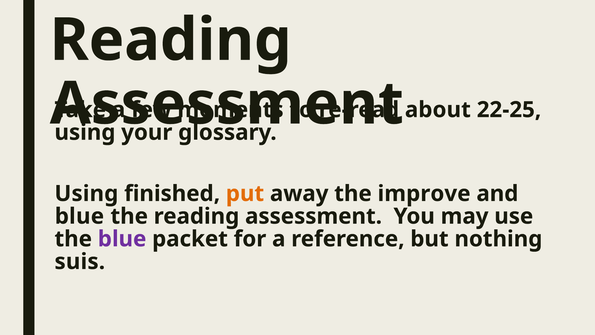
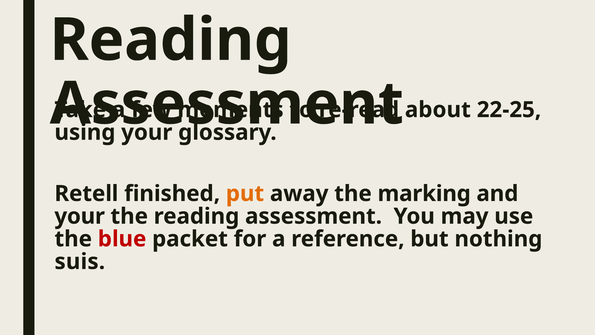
Using: Using -> Retell (86, 193)
improve: improve -> marking (424, 193)
blue: blue -> your (80, 216)
blue colour: purple -> red (122, 239)
